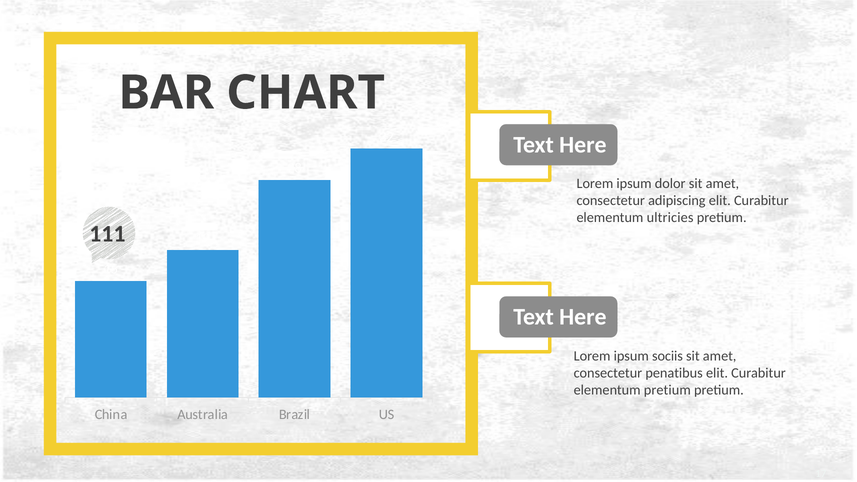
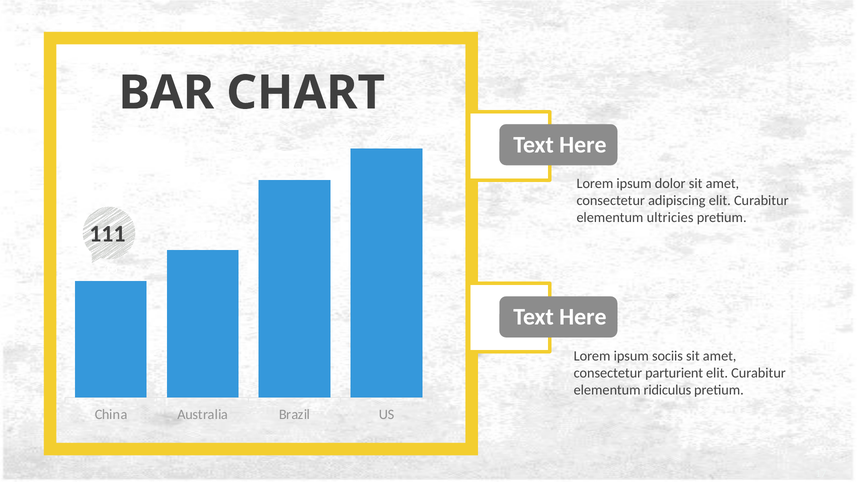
penatibus: penatibus -> parturient (674, 373)
elementum pretium: pretium -> ridiculus (667, 390)
